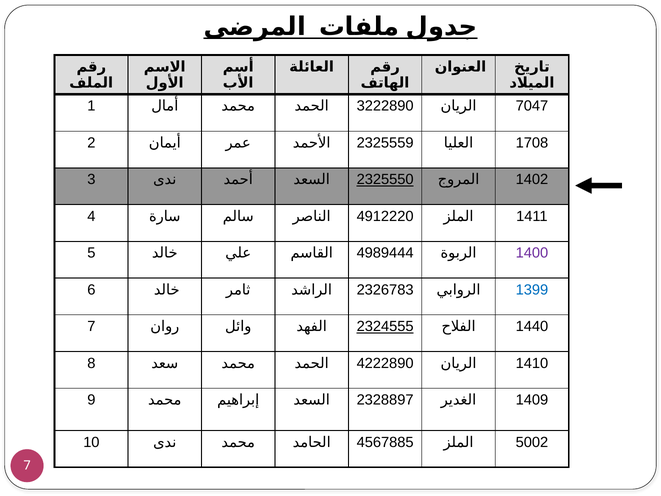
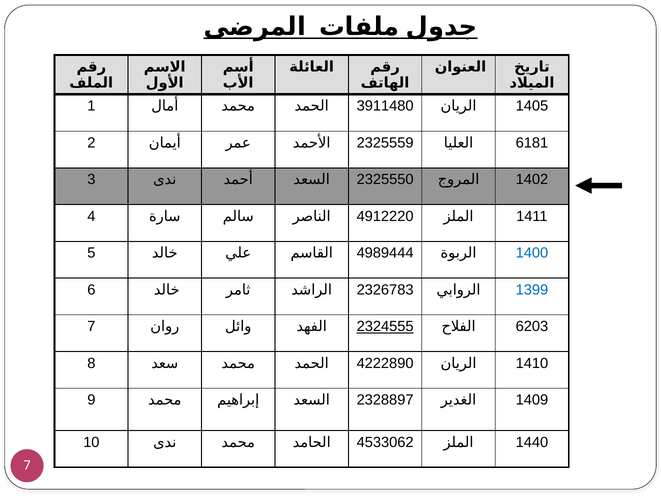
3222890: 3222890 -> 3911480 (385, 106)
7047: 7047 -> 1405 (532, 106)
1708: 1708 -> 6181 (532, 143)
2325550 underline: present -> none (385, 179)
1400 colour: purple -> blue (532, 253)
1440: 1440 -> 6203 (532, 326)
4567885: 4567885 -> 4533062 (385, 442)
5002: 5002 -> 1440 (532, 442)
